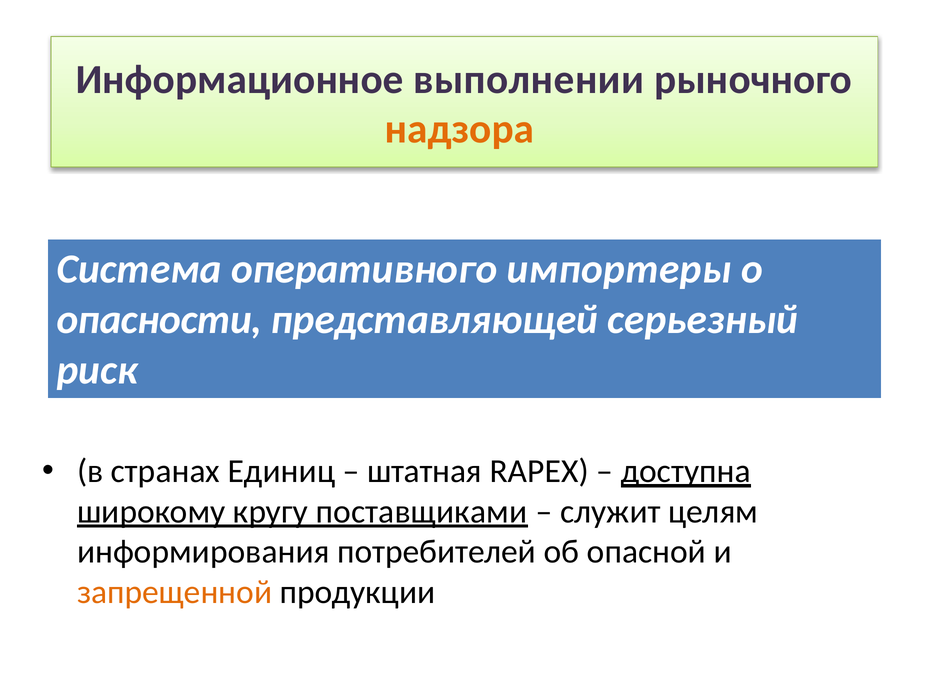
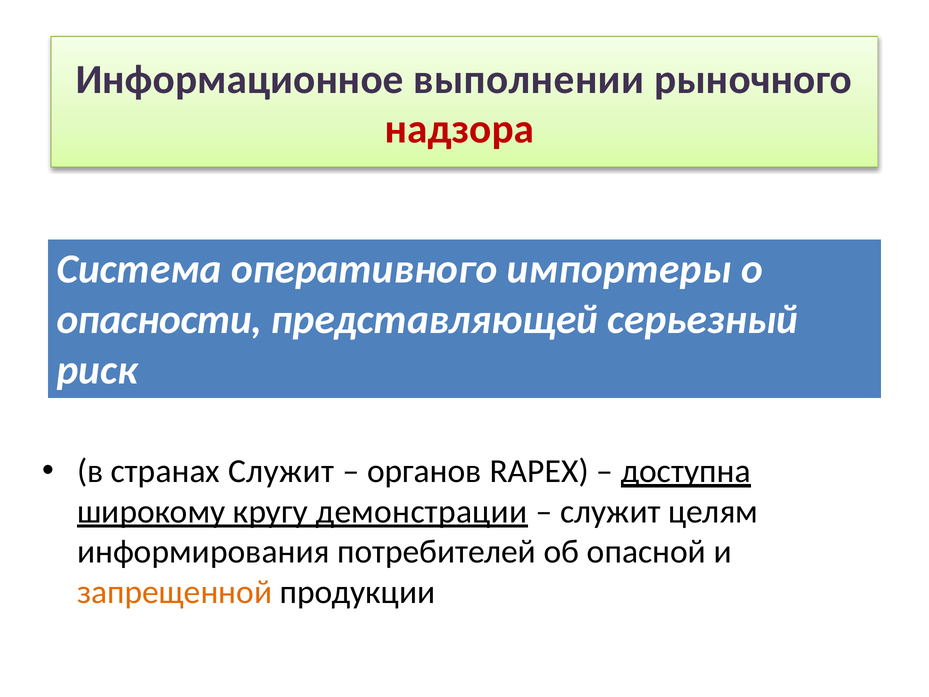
надзора colour: orange -> red (460, 129)
странах Единиц: Единиц -> Служит (281, 471)
штатная: штатная -> органов (424, 471)
поставщиками: поставщиками -> демонстрации (421, 511)
